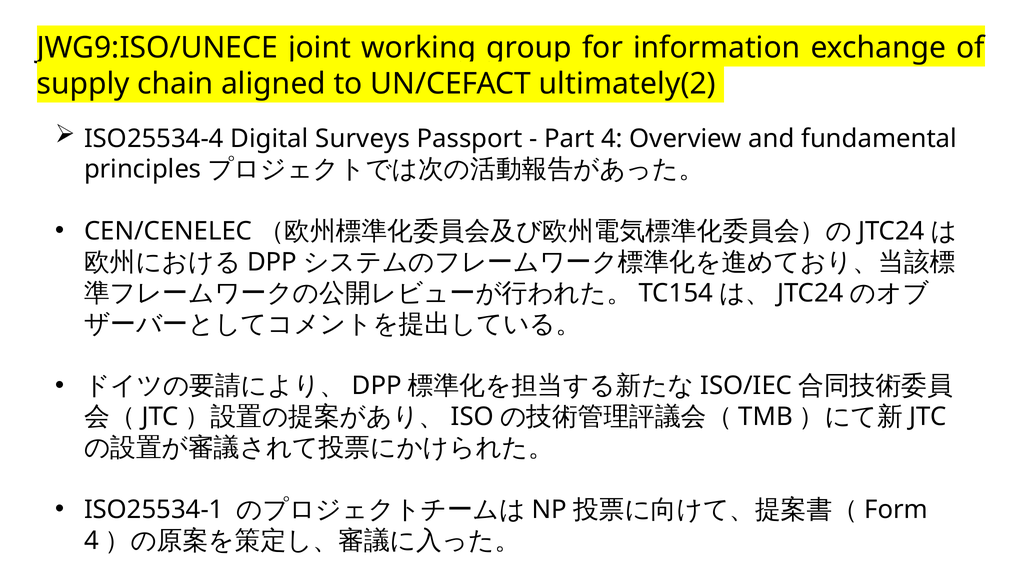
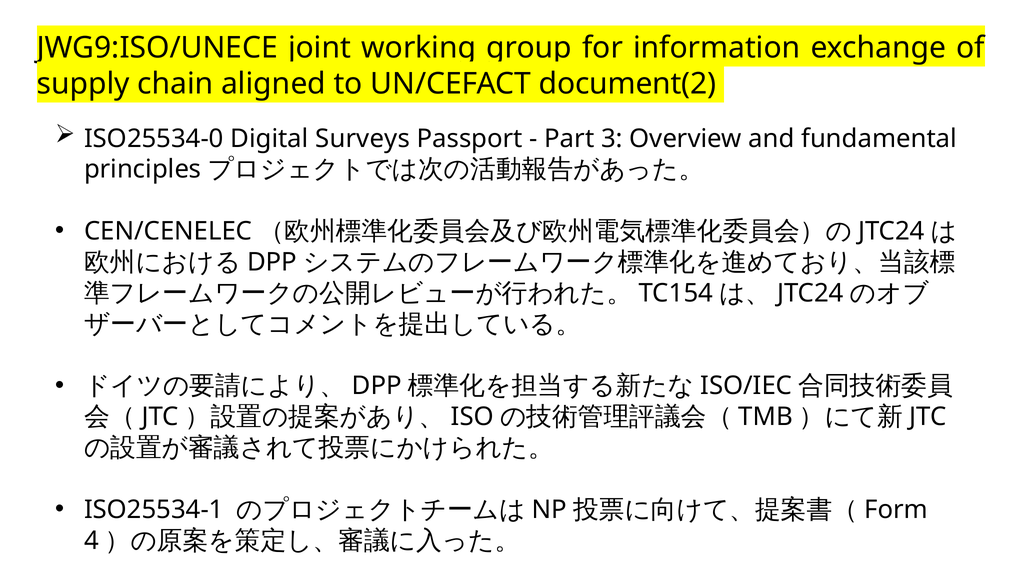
ultimately(2: ultimately(2 -> document(2 (628, 84)
ISO25534-4: ISO25534-4 -> ISO25534-0 (154, 138)
Part 4: 4 -> 3 (612, 138)
